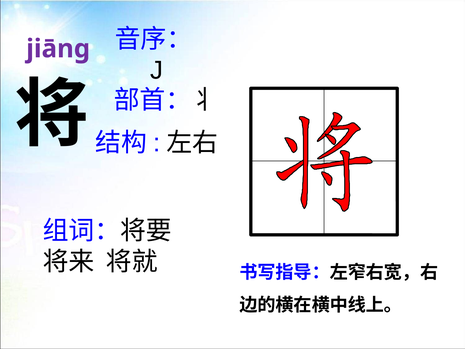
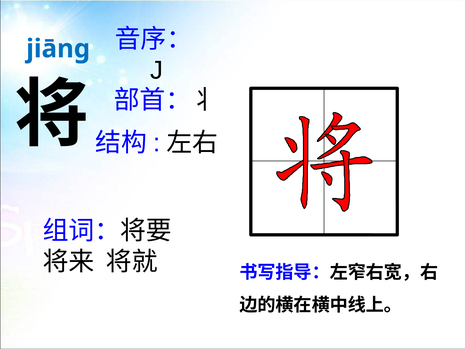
jiāng colour: purple -> blue (58, 49)
